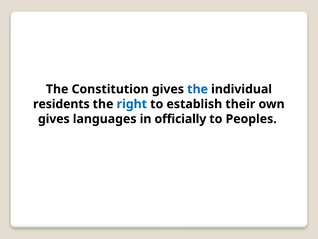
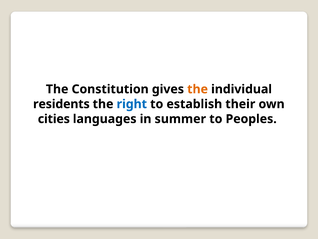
the colour: blue -> orange (198, 89)
gives: gives -> cities (54, 119)
officially: officially -> summer (180, 119)
